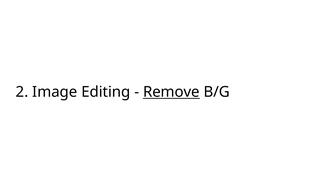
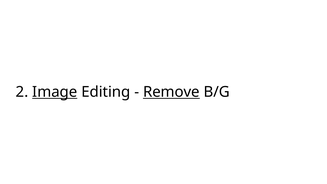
Image underline: none -> present (55, 92)
